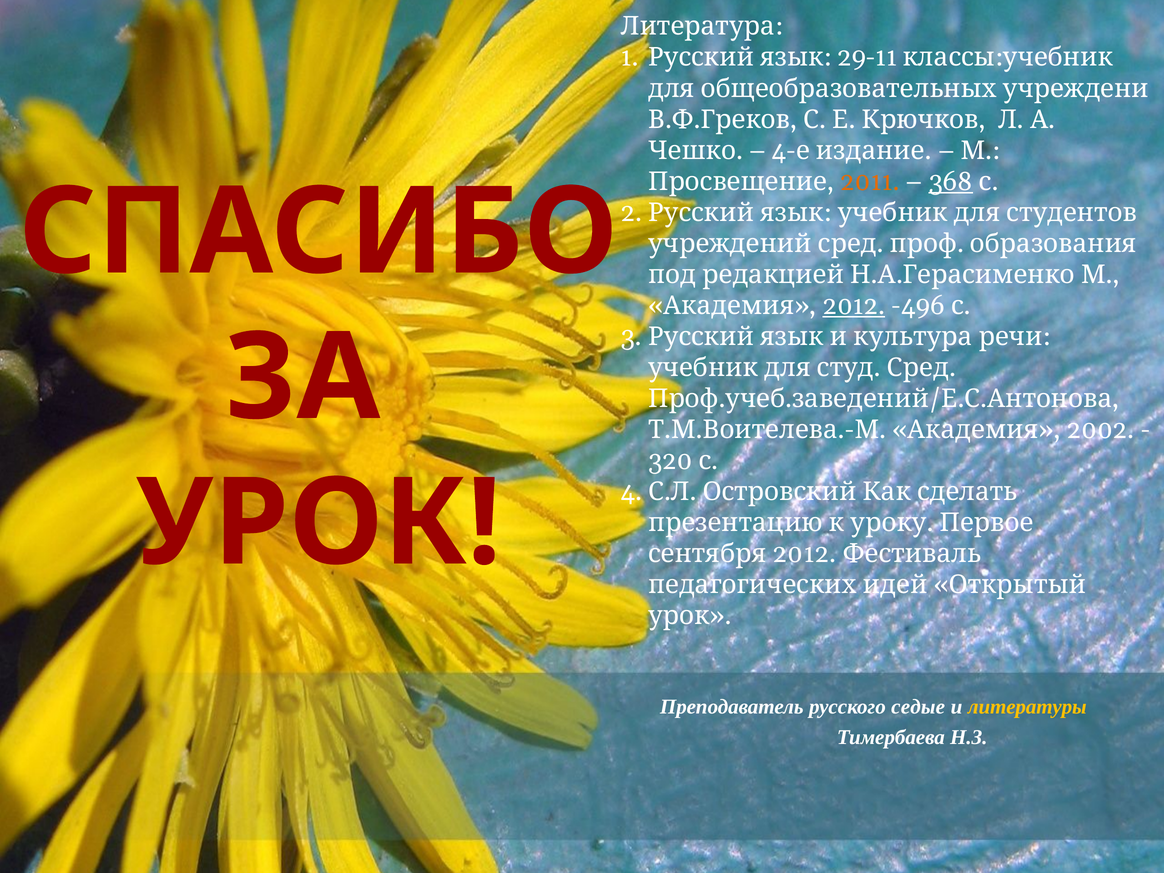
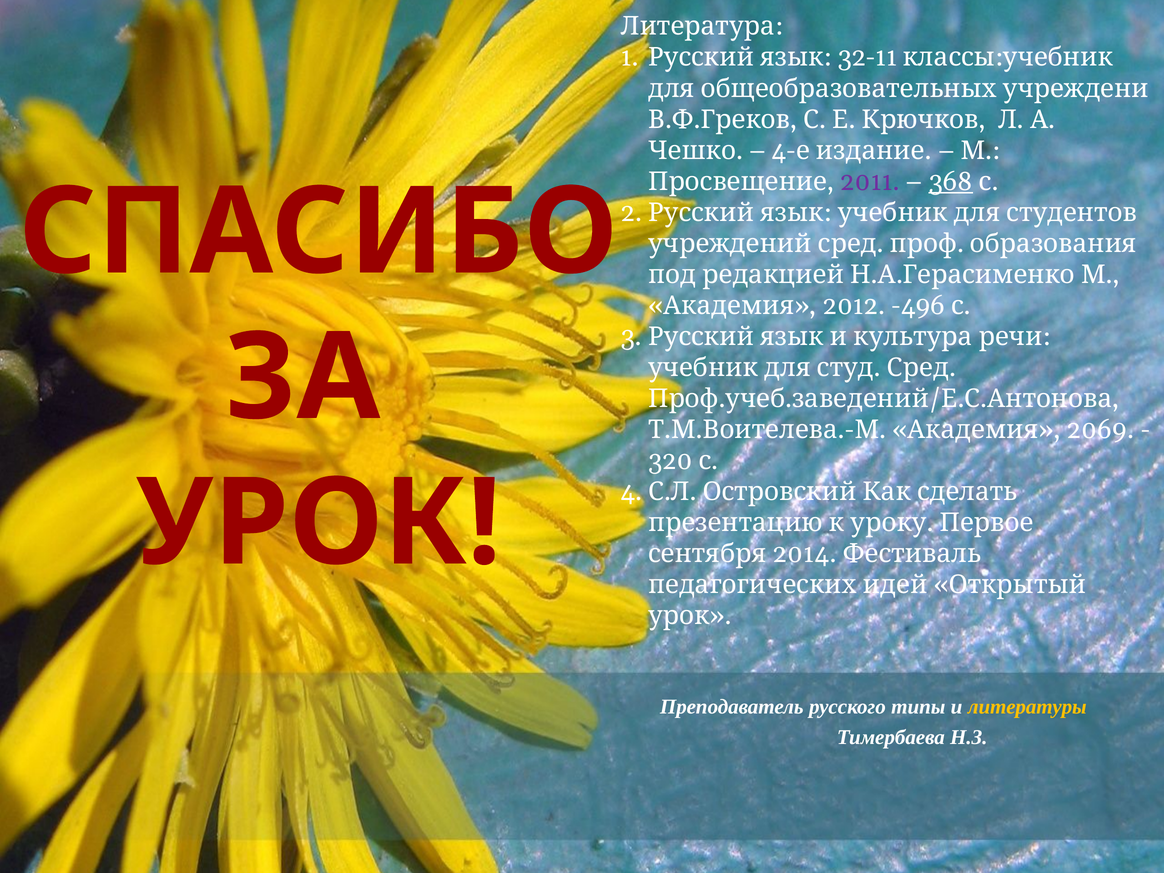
29-11: 29-11 -> 32-11 (867, 57)
2011 colour: orange -> purple (870, 182)
2012 underline: present -> none (854, 306)
2002: 2002 -> 2069 (1100, 430)
2012: 2012 -> 2014 (805, 554)
седые: седые -> типы (918, 707)
